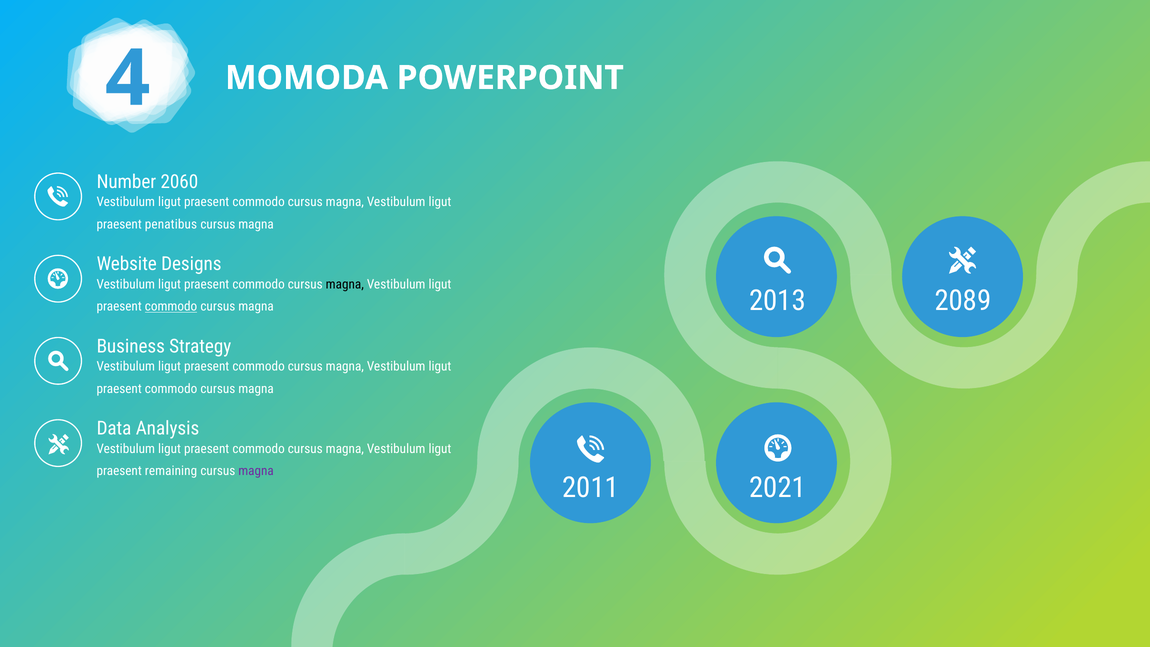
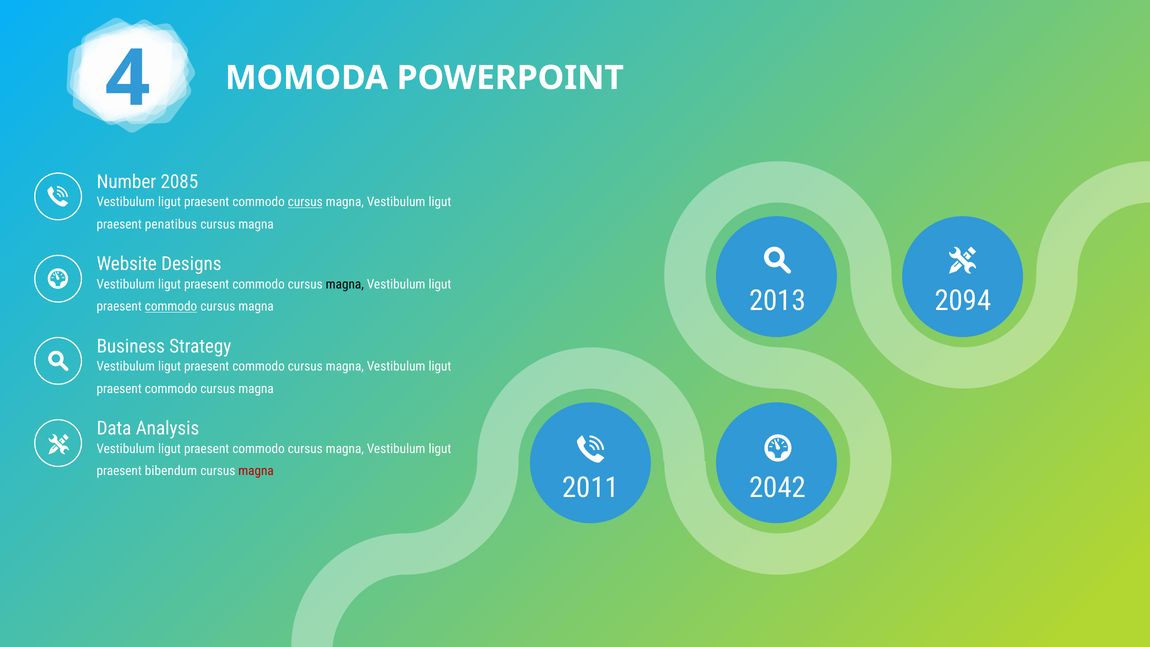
2060: 2060 -> 2085 (179, 182)
cursus underline: none -> present (305, 202)
2089: 2089 -> 2094 (963, 300)
remaining: remaining -> bibendum (171, 471)
magna colour: purple -> red (256, 471)
2021: 2021 -> 2042 (778, 488)
